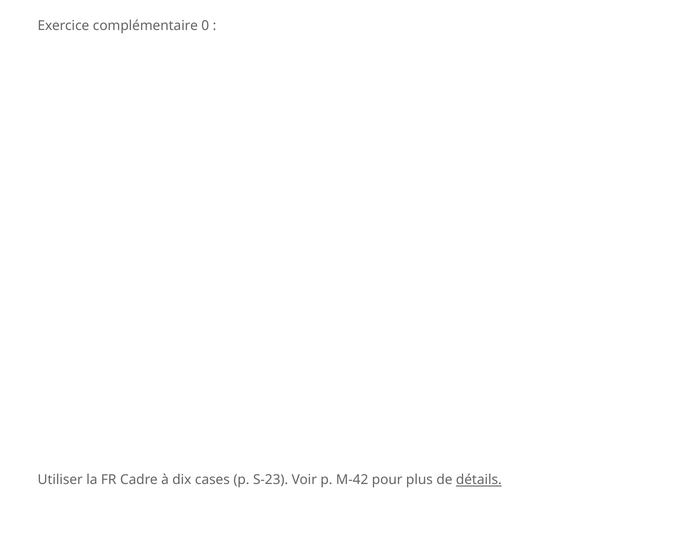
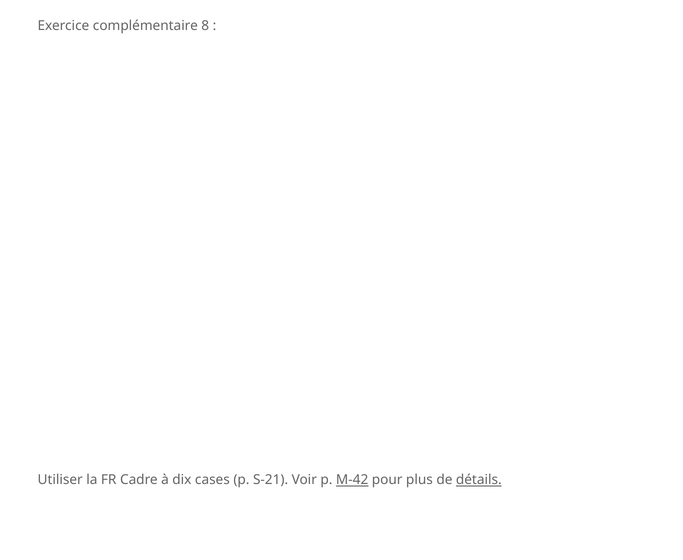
0: 0 -> 8 (205, 26)
S-23: S-23 -> S-21 (271, 480)
M-42 underline: none -> present (352, 480)
